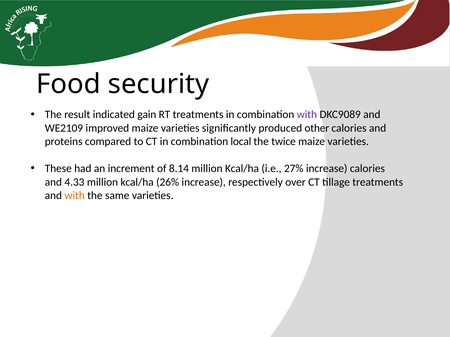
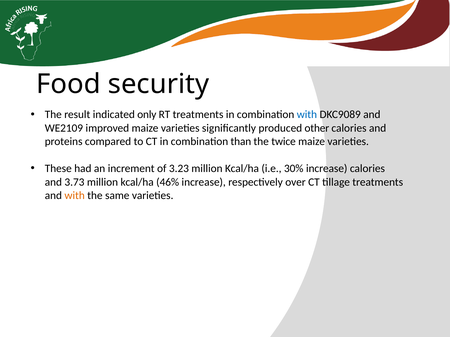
gain: gain -> only (147, 115)
with colour: purple -> blue (307, 115)
local: local -> than (241, 142)
8.14: 8.14 -> 3.23 (179, 169)
27%: 27% -> 30% (294, 169)
4.33: 4.33 -> 3.73 (74, 182)
26%: 26% -> 46% (168, 182)
